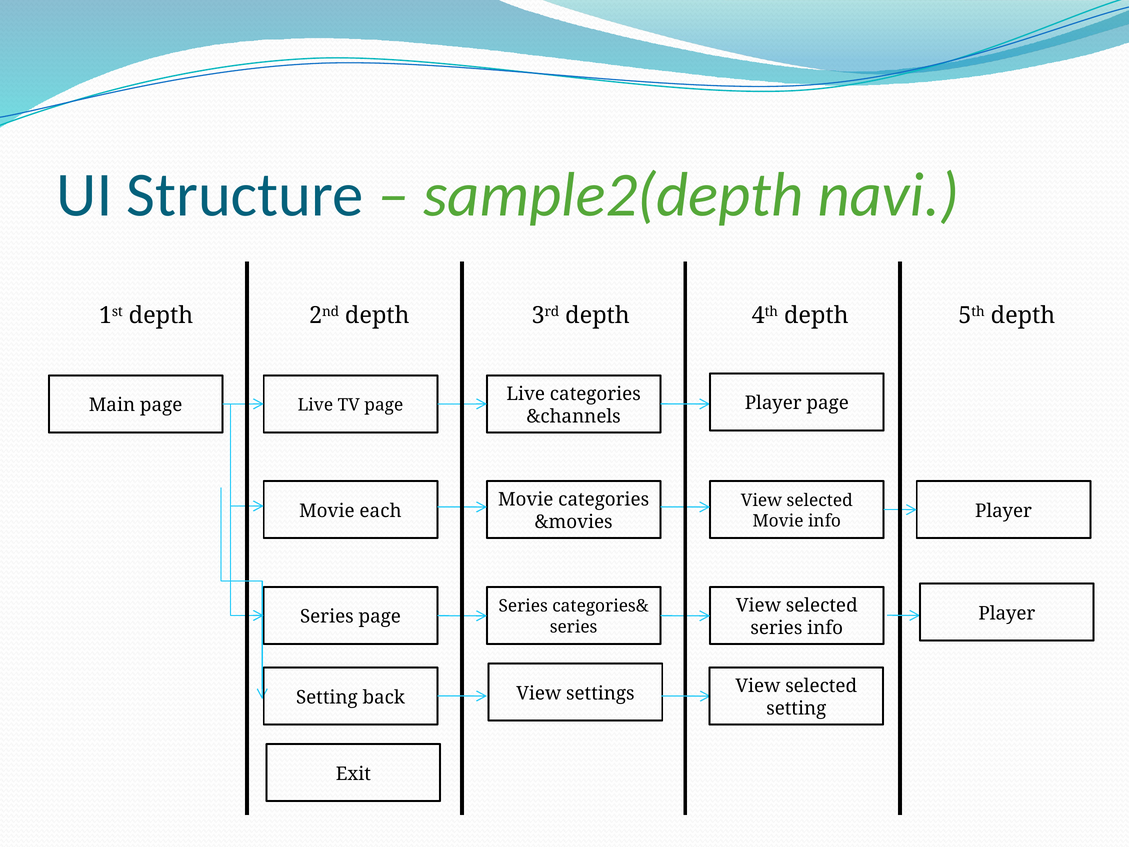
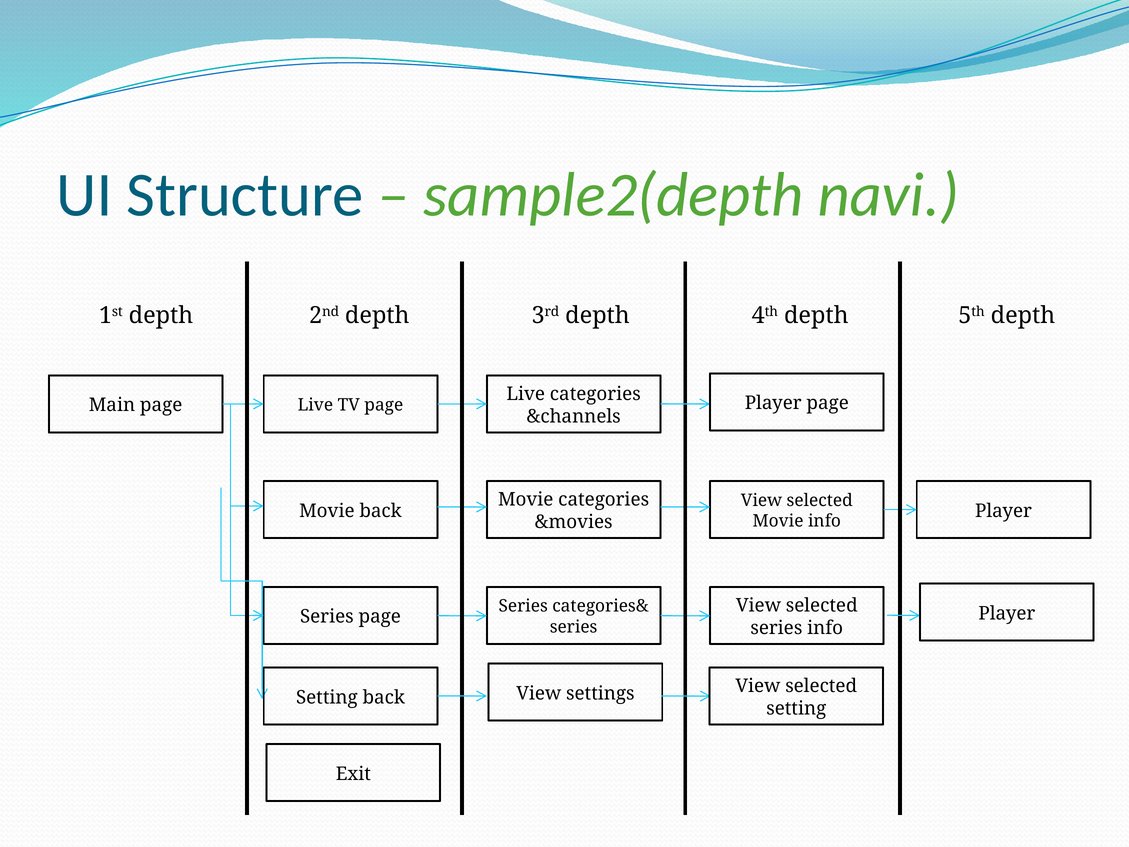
Movie each: each -> back (381, 511)
